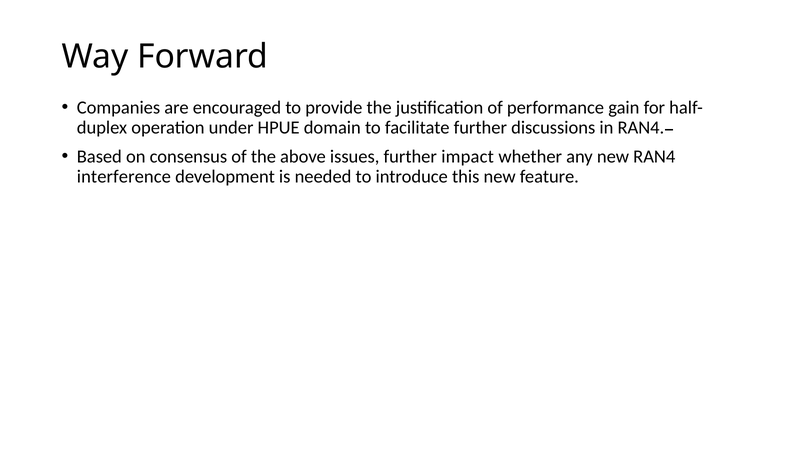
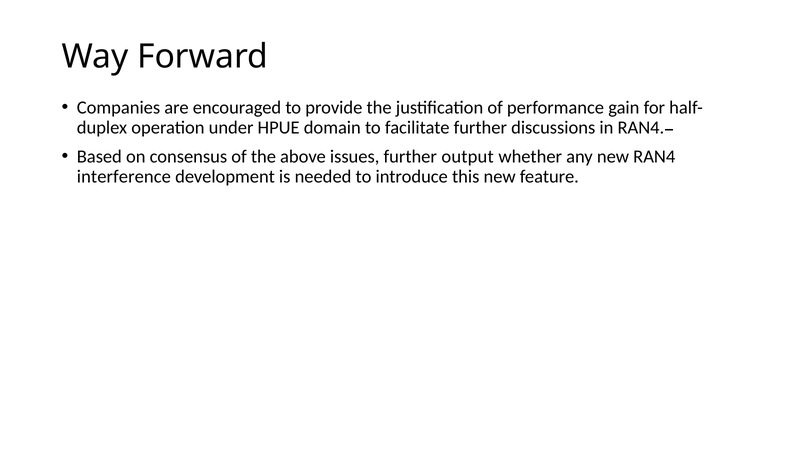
impact: impact -> output (468, 157)
